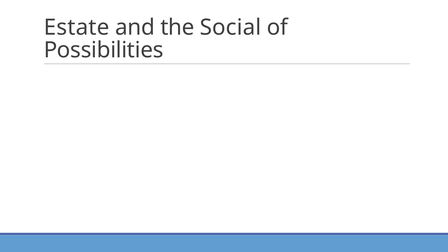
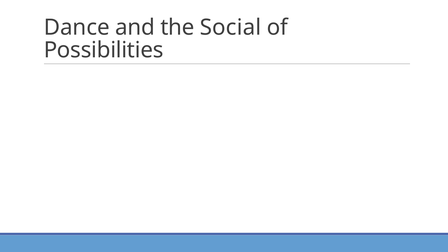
Estate: Estate -> Dance (77, 27)
